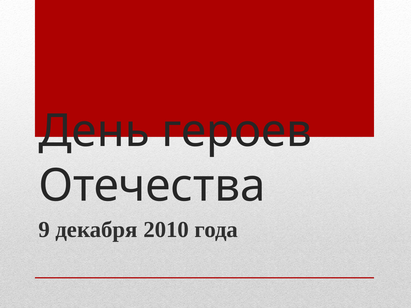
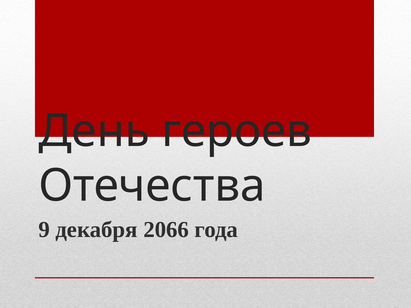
2010: 2010 -> 2066 (166, 230)
